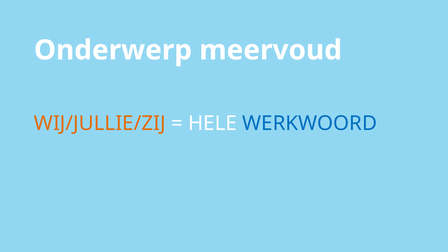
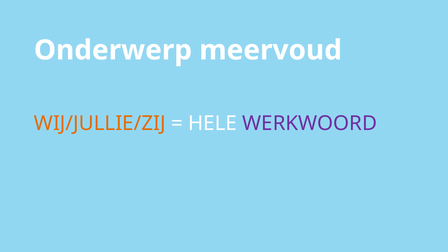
WERKWOORD colour: blue -> purple (310, 123)
